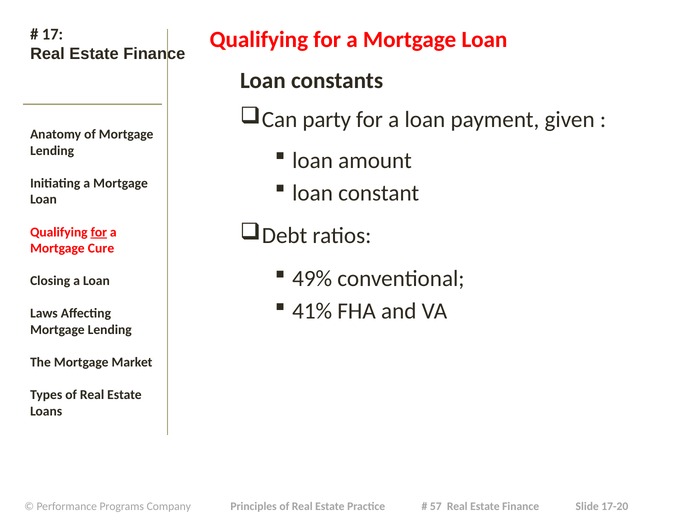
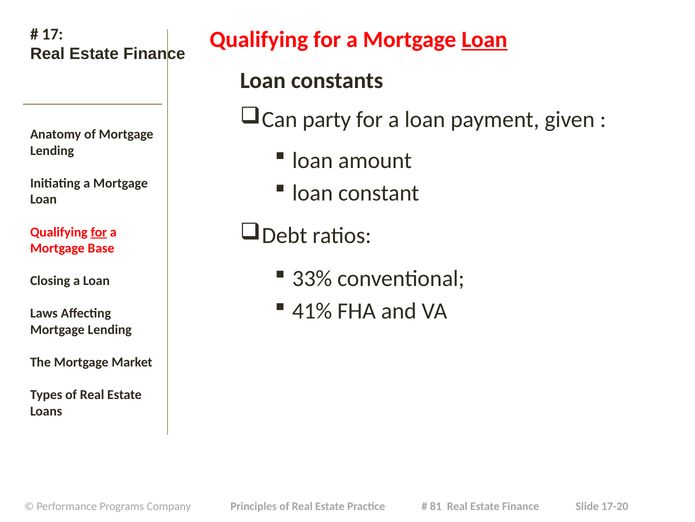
Loan underline: none -> present (484, 40)
Cure: Cure -> Base (101, 248)
49%: 49% -> 33% (312, 278)
57: 57 -> 81 (436, 506)
